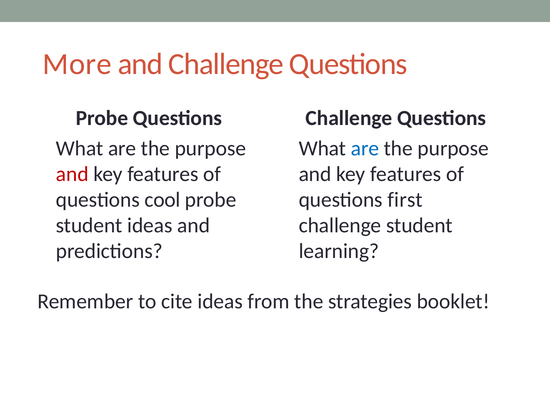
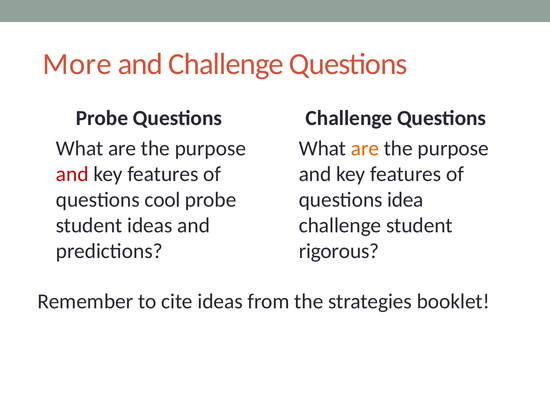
are colour: blue -> orange (365, 148)
first: first -> idea (405, 199)
learning: learning -> rigorous (339, 251)
